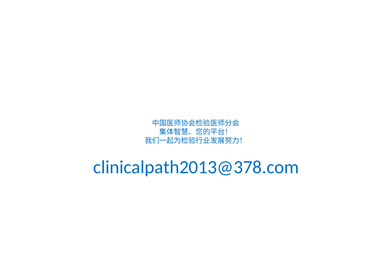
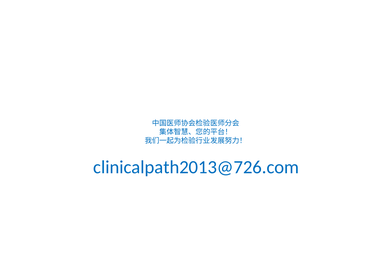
clinicalpath2013@378.com: clinicalpath2013@378.com -> clinicalpath2013@726.com (196, 167)
